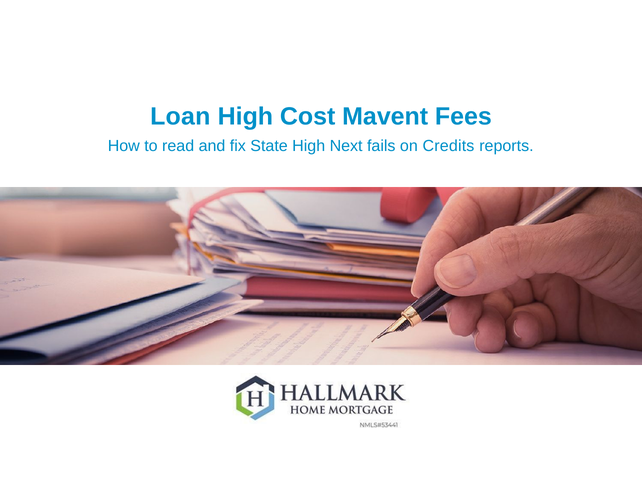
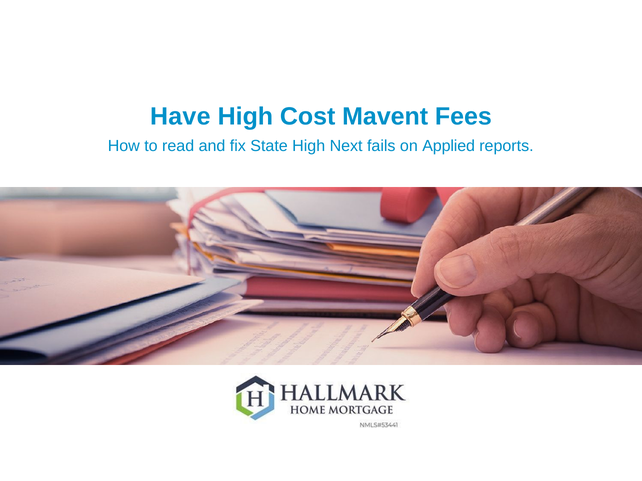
Loan: Loan -> Have (180, 117)
Credits: Credits -> Applied (449, 146)
